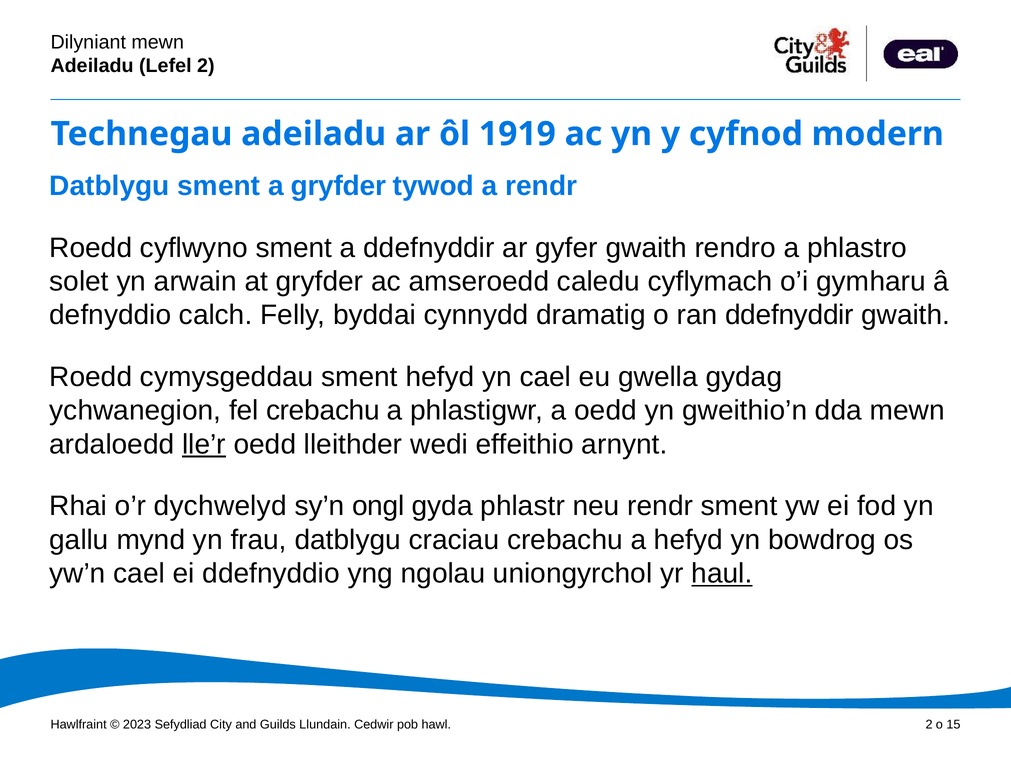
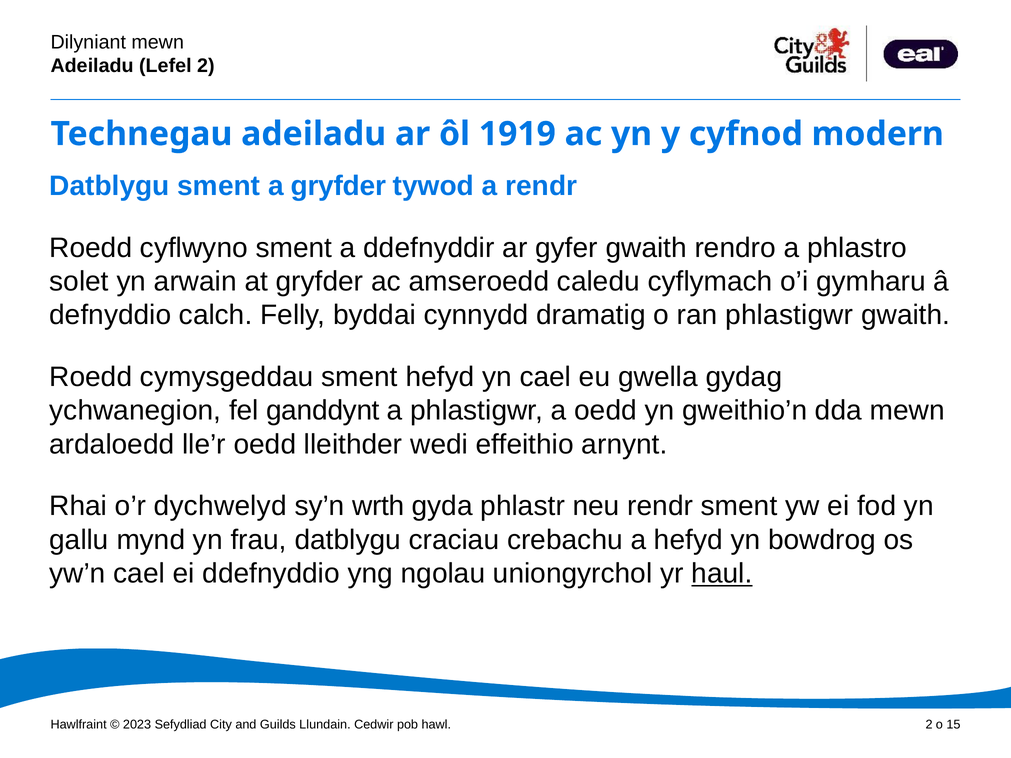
ran ddefnyddir: ddefnyddir -> phlastigwr (789, 315)
fel crebachu: crebachu -> ganddynt (323, 411)
lle’r underline: present -> none (204, 444)
ongl: ongl -> wrth (378, 506)
